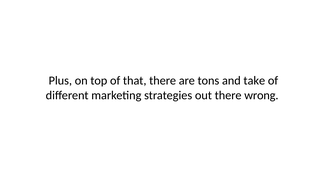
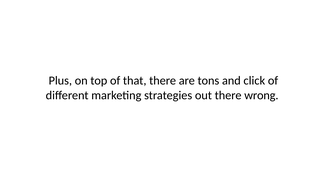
take: take -> click (254, 81)
